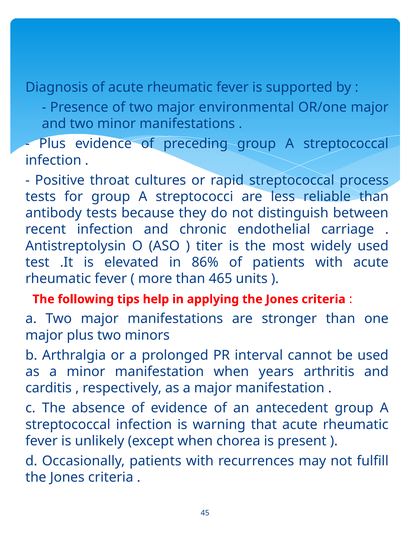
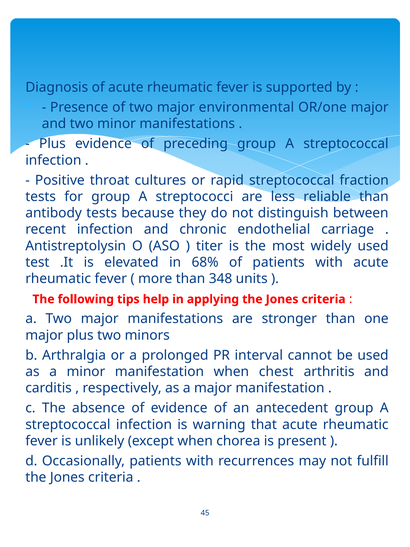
process: process -> fraction (364, 180)
86%: 86% -> 68% (205, 262)
465: 465 -> 348 (221, 279)
years: years -> chest (276, 371)
